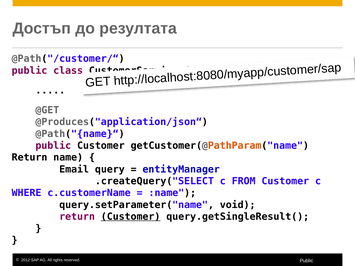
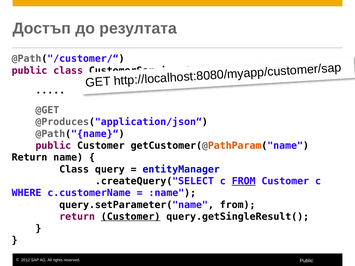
Email: Email -> Class (74, 169)
FROM underline: none -> present (244, 181)
query.setParameter("name void: void -> from (238, 205)
